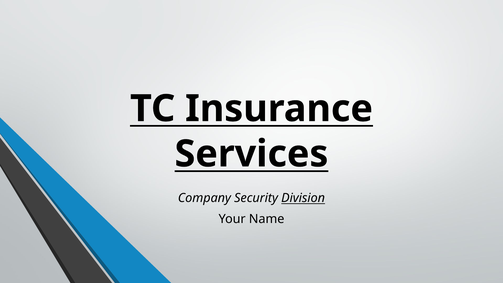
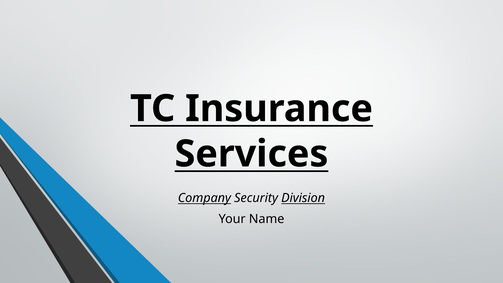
Company underline: none -> present (204, 198)
